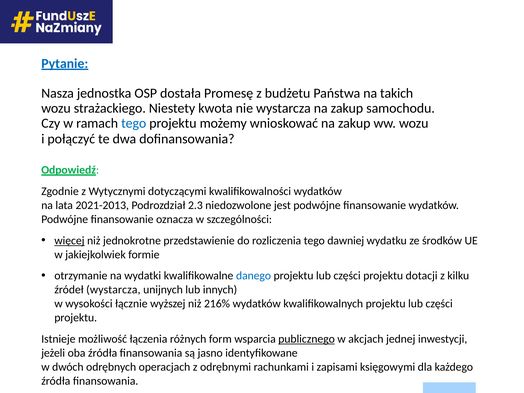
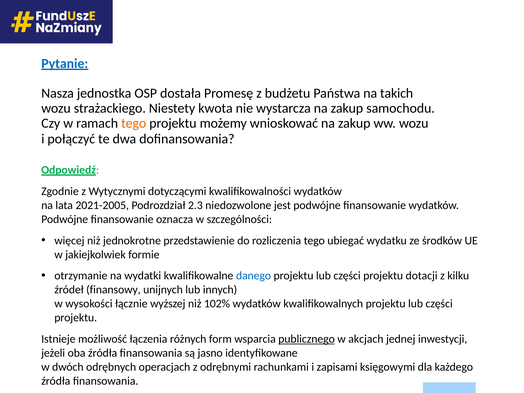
tego colour: blue -> orange (134, 123)
2021-2013: 2021-2013 -> 2021-2005 (102, 205)
więcej underline: present -> none (69, 241)
dawniej: dawniej -> ubiegać (346, 241)
źródeł wystarcza: wystarcza -> finansowy (113, 290)
216%: 216% -> 102% (217, 304)
